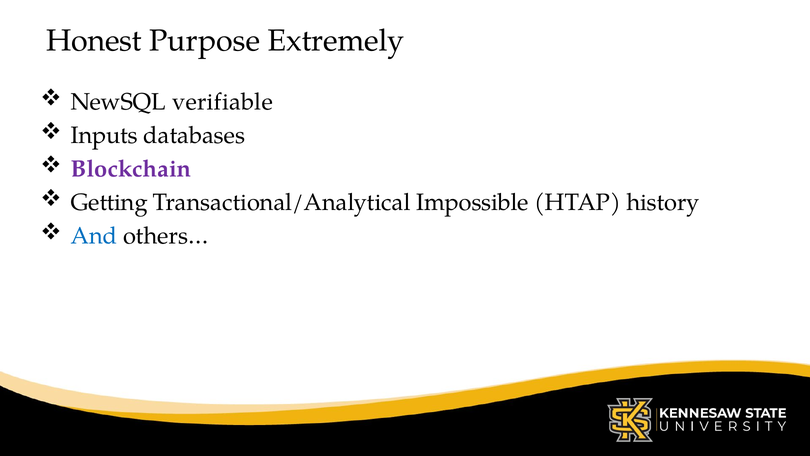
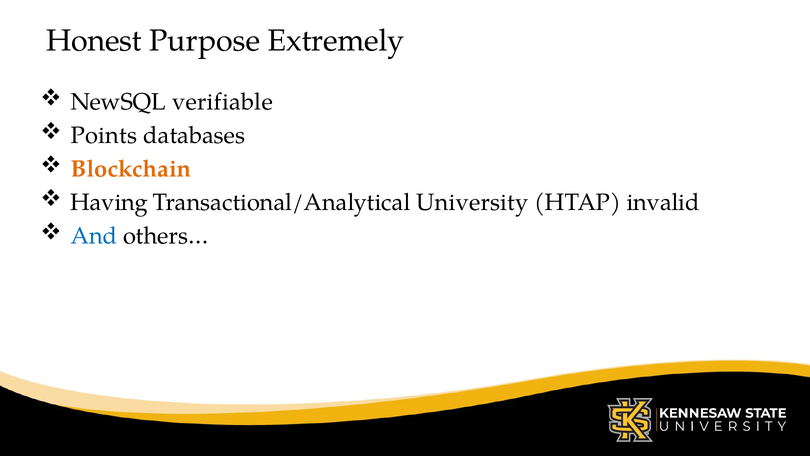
Inputs: Inputs -> Points (104, 135)
Blockchain colour: purple -> orange (131, 169)
Getting: Getting -> Having (109, 202)
Impossible: Impossible -> University (472, 202)
history: history -> invalid (663, 202)
